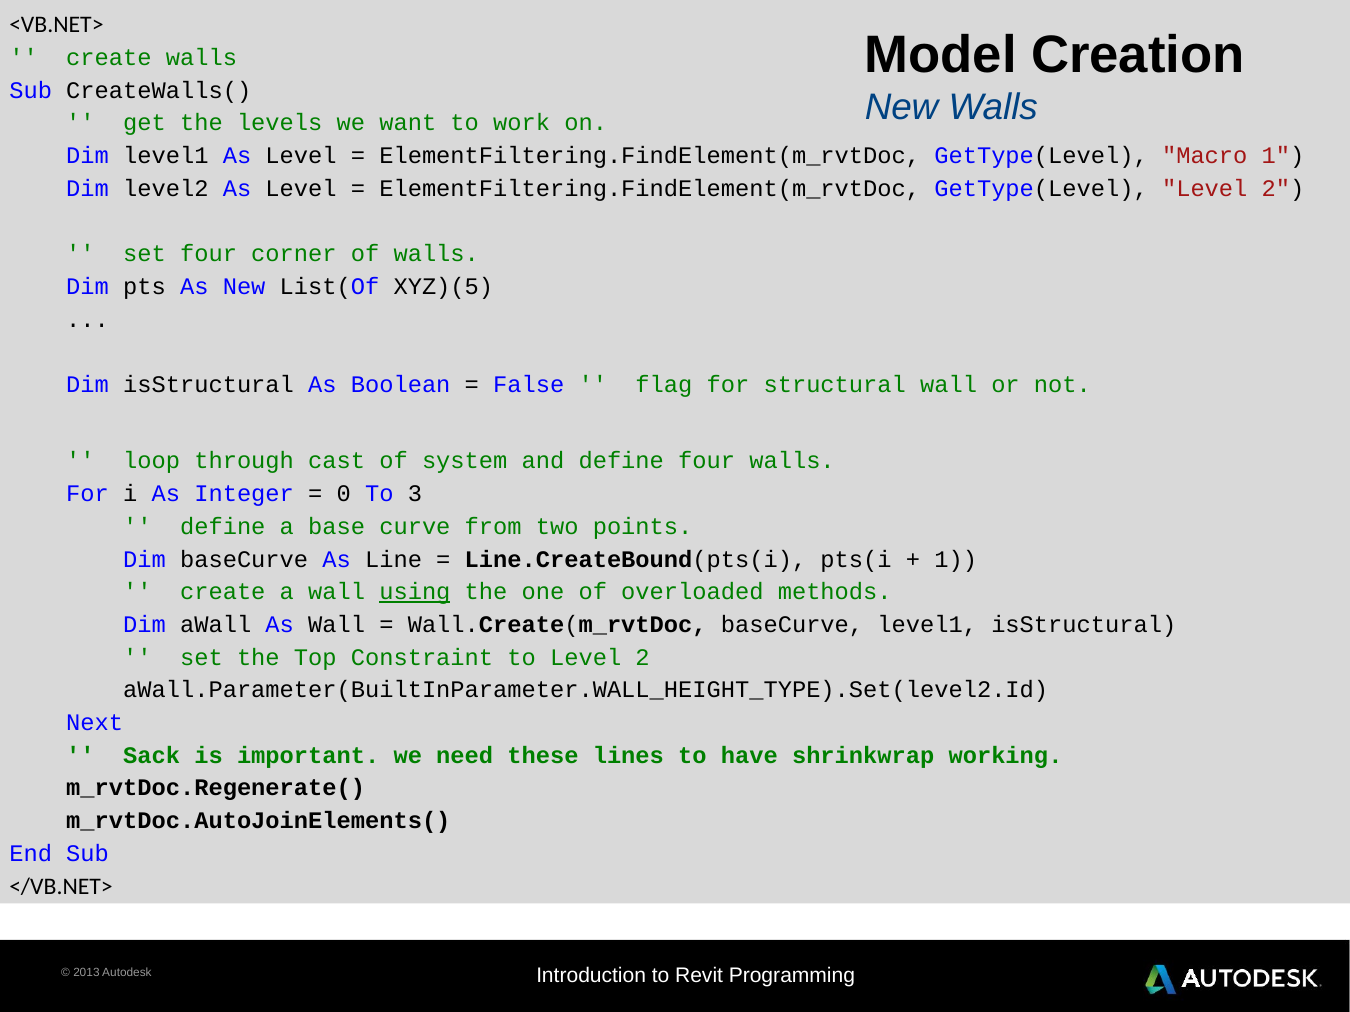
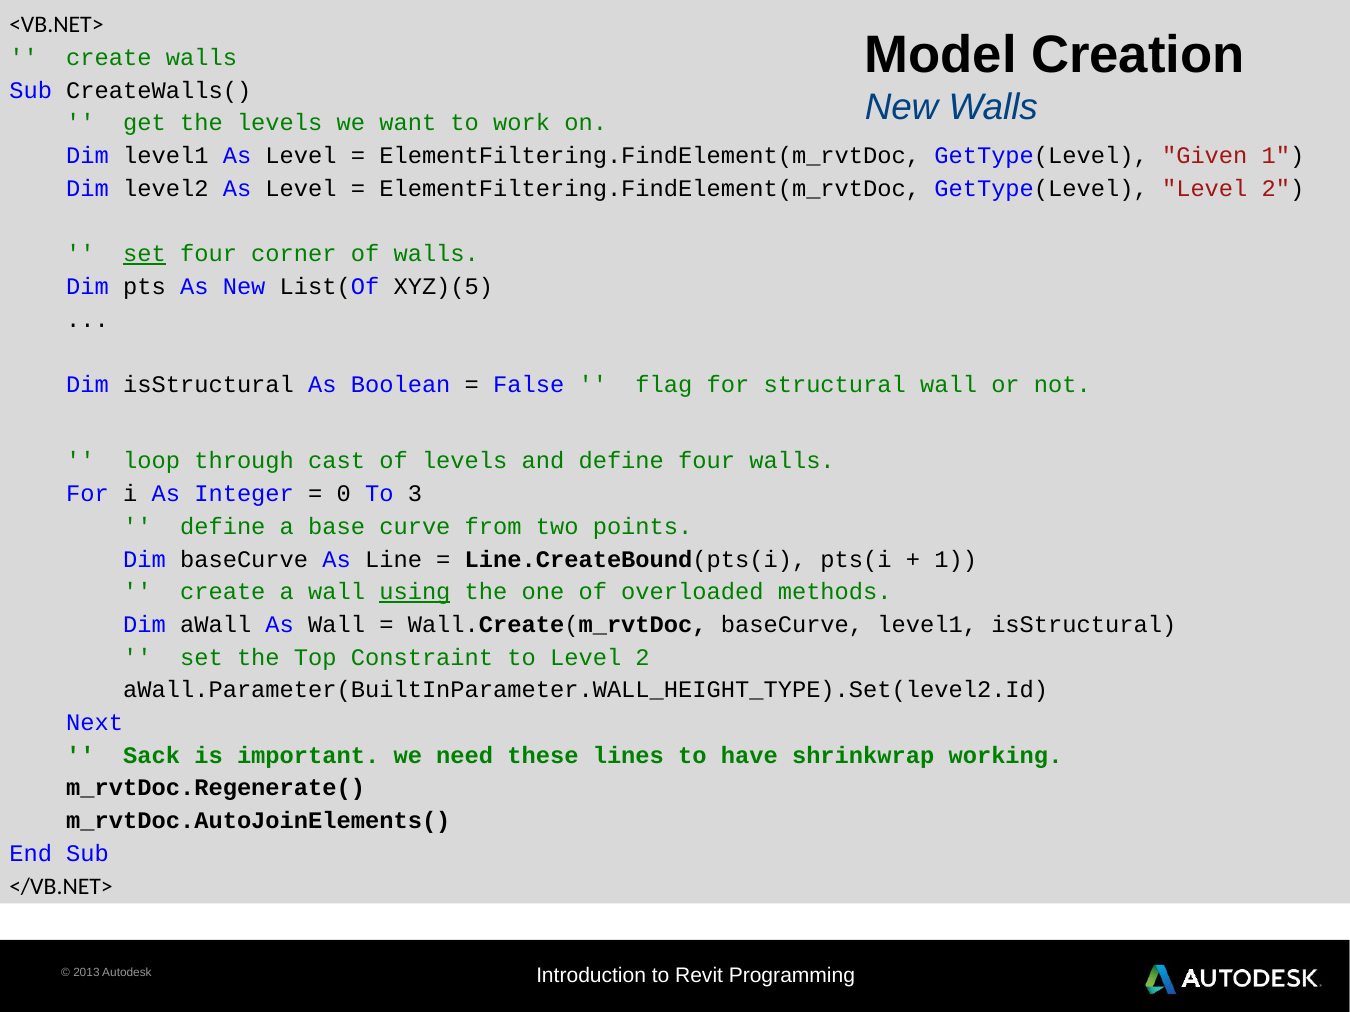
Macro: Macro -> Given (1205, 156)
set underline: none -> present (144, 254)
of system: system -> levels (465, 461)
